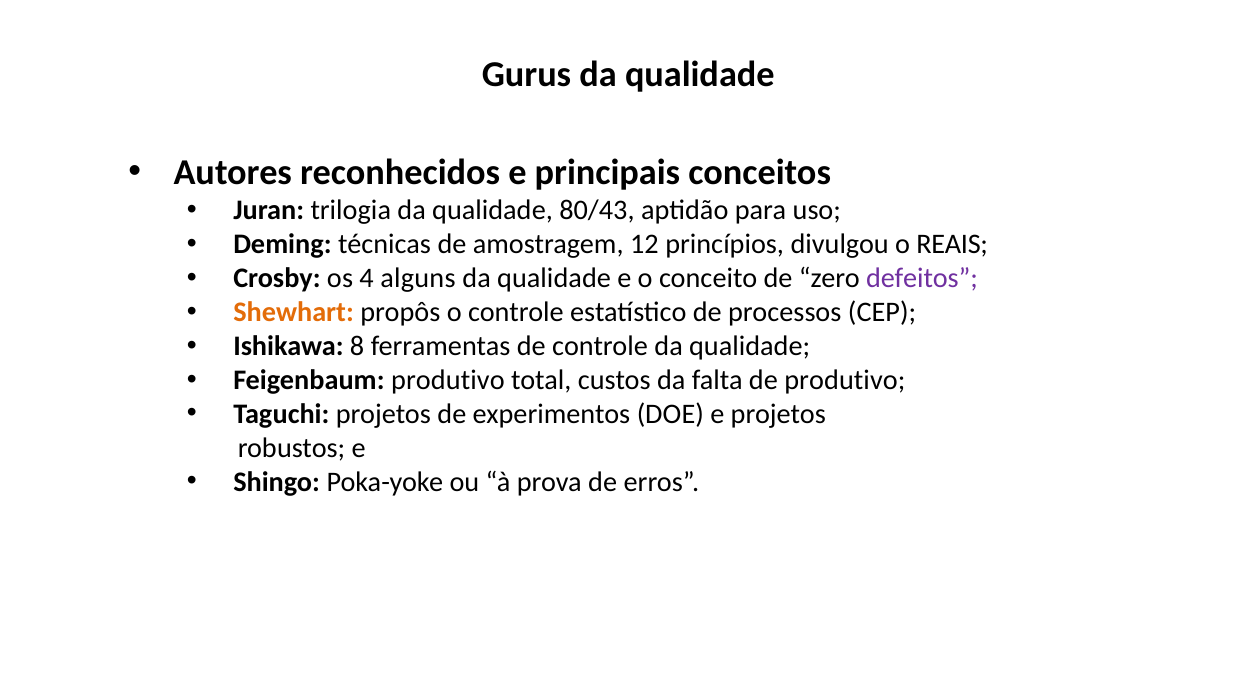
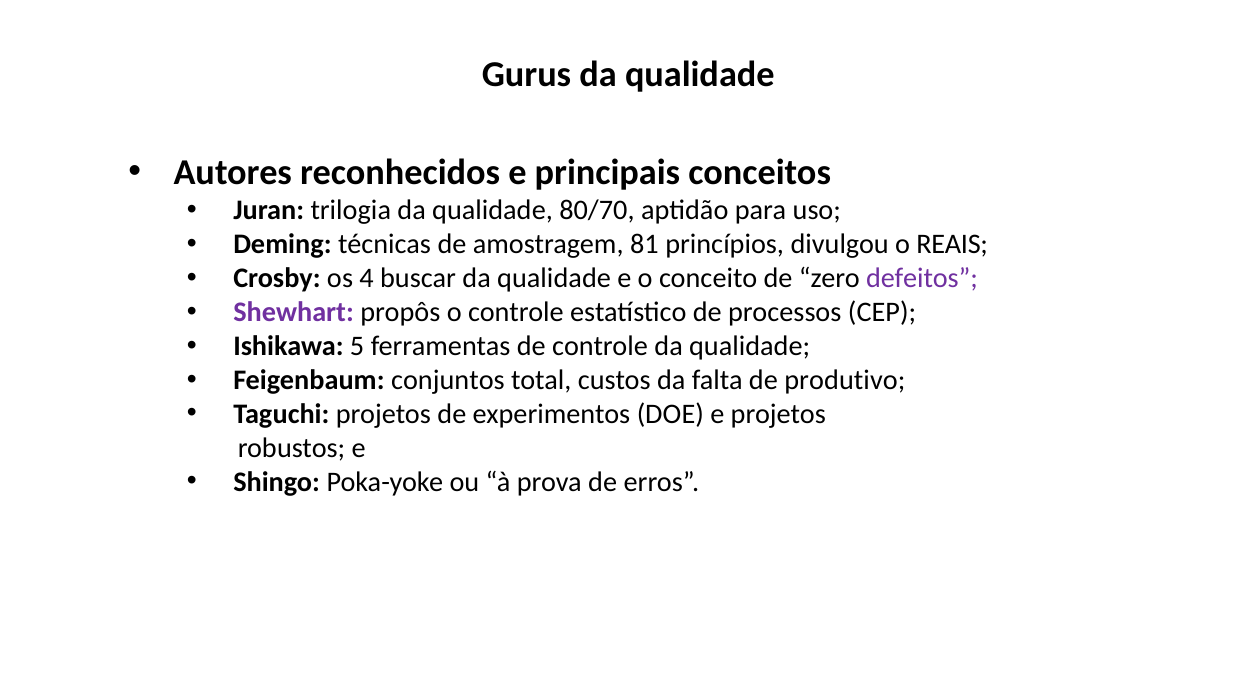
80/43: 80/43 -> 80/70 (597, 210)
12: 12 -> 81 (644, 244)
alguns: alguns -> buscar (418, 278)
Shewhart colour: orange -> purple (294, 312)
8: 8 -> 5 (357, 346)
Feigenbaum produtivo: produtivo -> conjuntos (448, 380)
